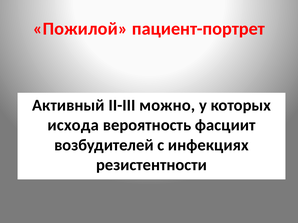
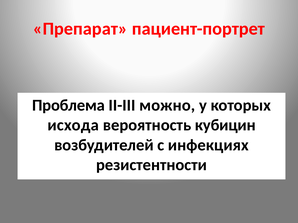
Пожилой: Пожилой -> Препарат (80, 29)
Активный: Активный -> Проблема (68, 106)
фасциит: фасциит -> кубицин (225, 125)
